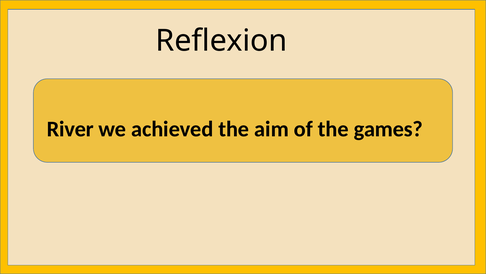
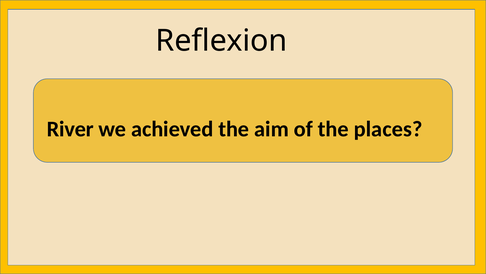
games: games -> places (388, 129)
